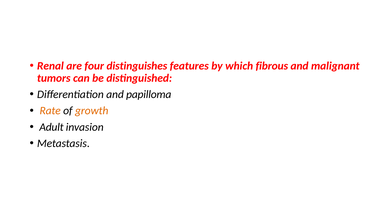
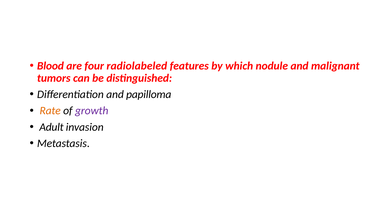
Renal: Renal -> Blood (50, 66)
distinguishes: distinguishes -> radiolabeled (137, 66)
fibrous: fibrous -> nodule (272, 66)
growth colour: orange -> purple (92, 111)
